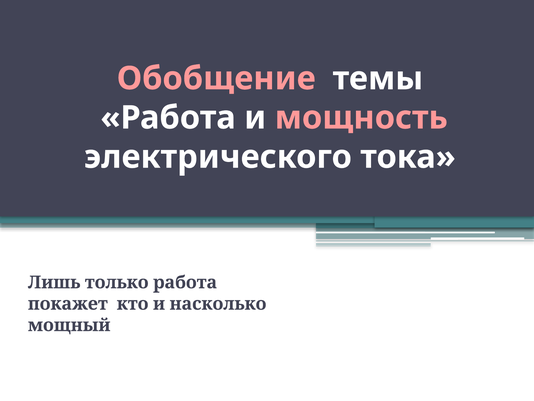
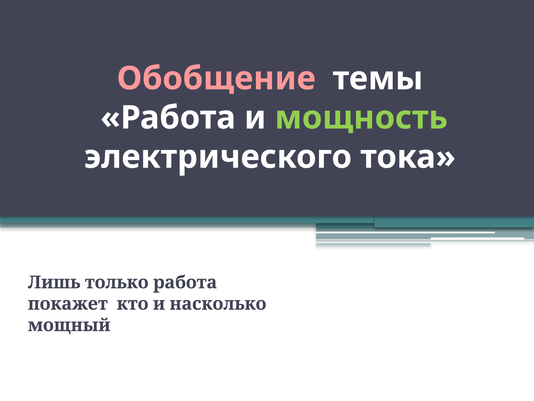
мощность colour: pink -> light green (361, 118)
